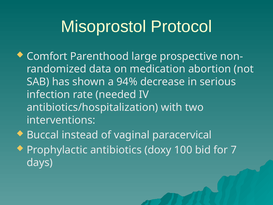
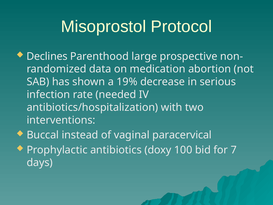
Comfort: Comfort -> Declines (47, 56)
94%: 94% -> 19% (127, 82)
